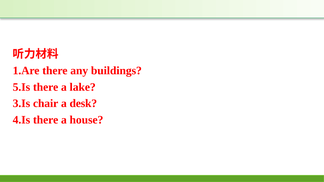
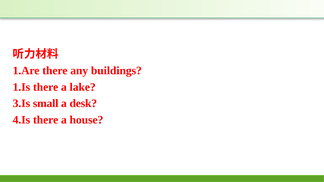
5.Is: 5.Is -> 1.Is (21, 87)
chair: chair -> small (46, 104)
